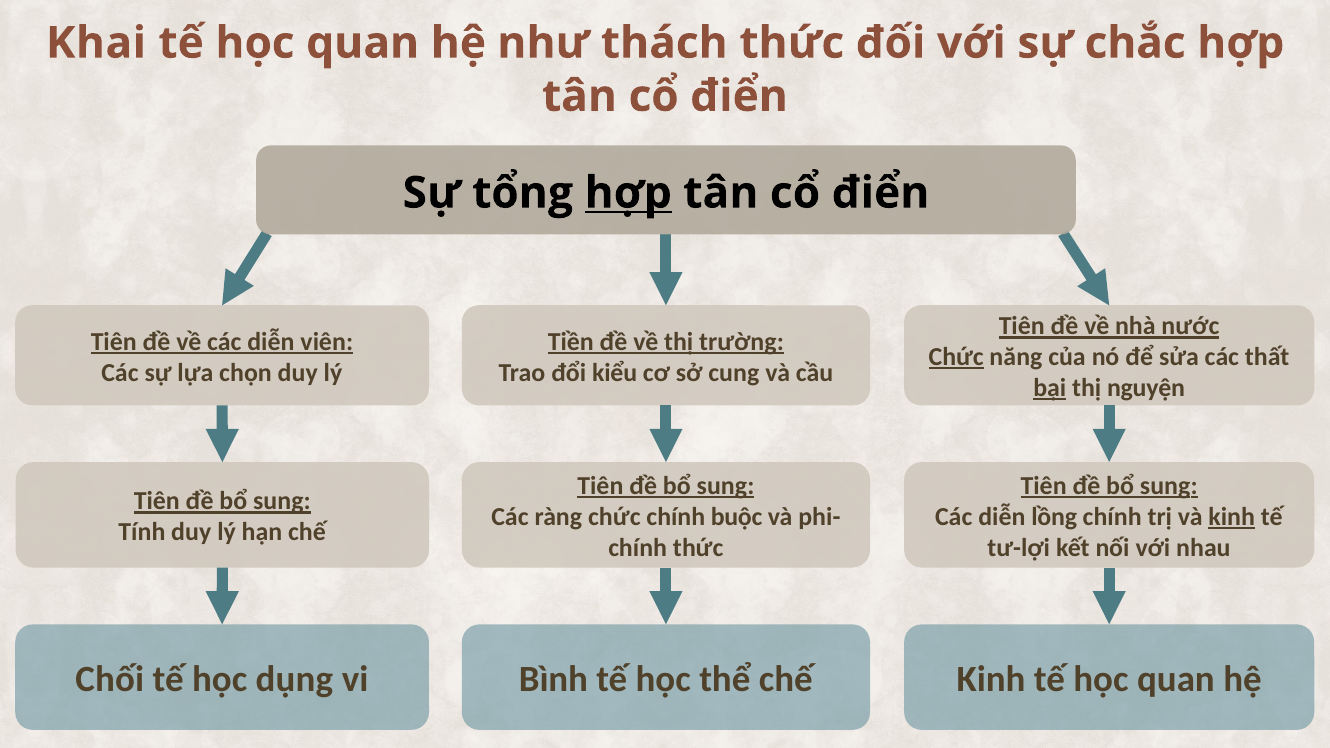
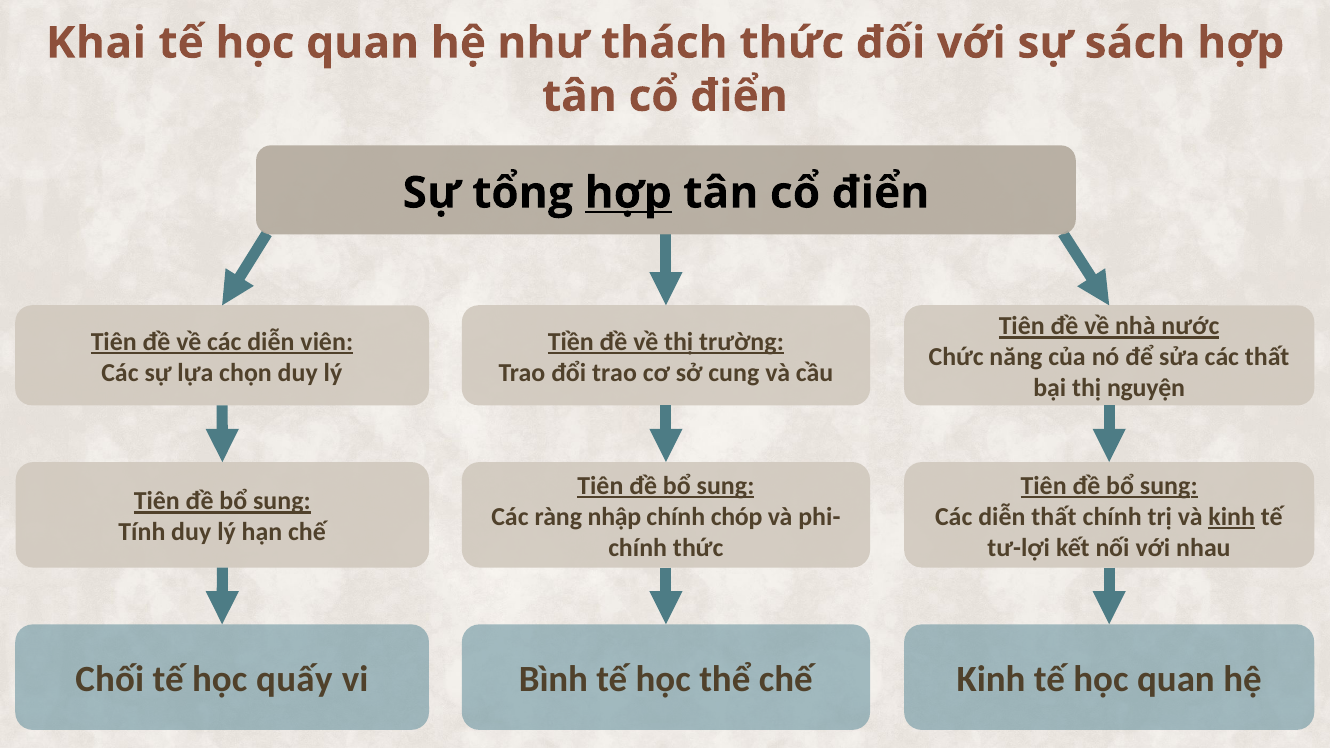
chắc: chắc -> sách (1135, 43)
Chức underline: present -> none (956, 357)
đổi kiểu: kiểu -> trao (614, 373)
bại underline: present -> none (1050, 388)
ràng chức: chức -> nhập (614, 517)
buộc: buộc -> chóp (737, 517)
diễn lồng: lồng -> thất (1054, 517)
dụng: dụng -> quấy (294, 680)
